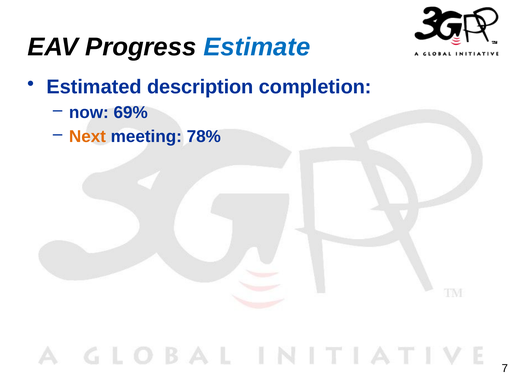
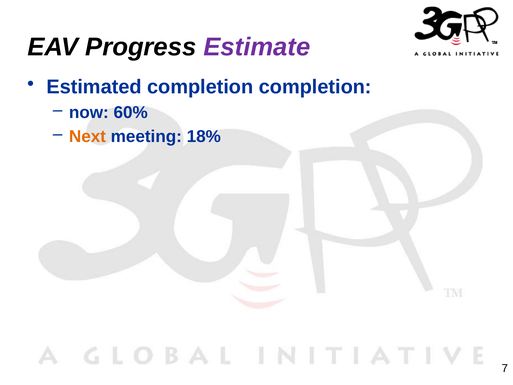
Estimate colour: blue -> purple (257, 47)
Estimated description: description -> completion (200, 87)
69%: 69% -> 60% (131, 112)
78%: 78% -> 18% (204, 136)
